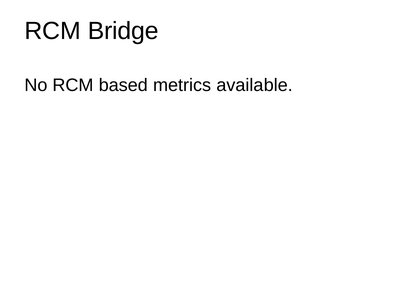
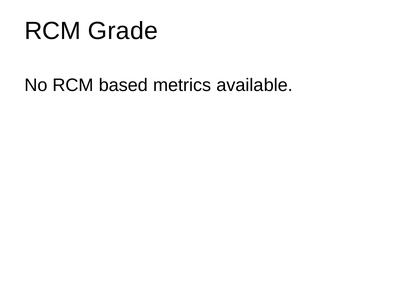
Bridge: Bridge -> Grade (123, 31)
